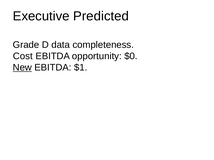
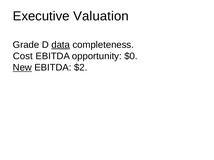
Predicted: Predicted -> Valuation (101, 16)
data underline: none -> present (61, 45)
$1: $1 -> $2 (81, 68)
